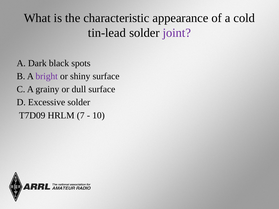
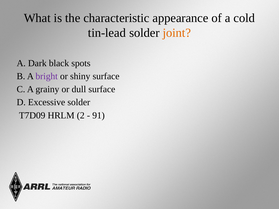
joint colour: purple -> orange (177, 33)
7: 7 -> 2 (81, 115)
10: 10 -> 91 (99, 115)
